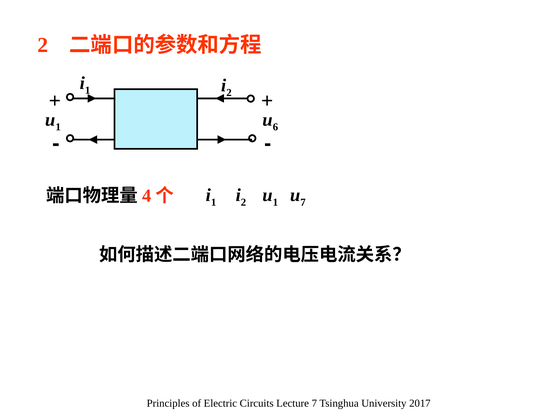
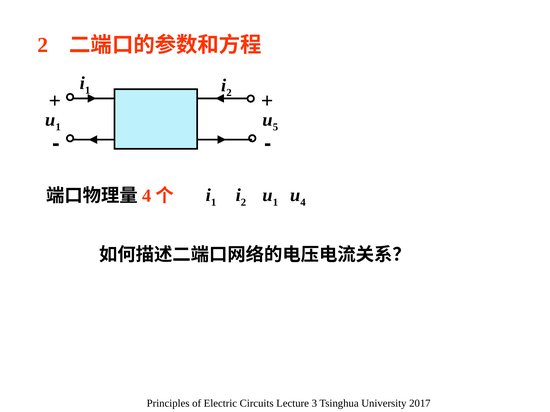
6: 6 -> 5 (275, 127)
7: 7 -> 4 (303, 203)
Lecture 7: 7 -> 3 (314, 404)
